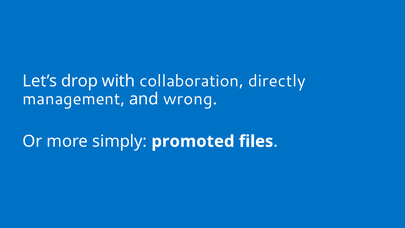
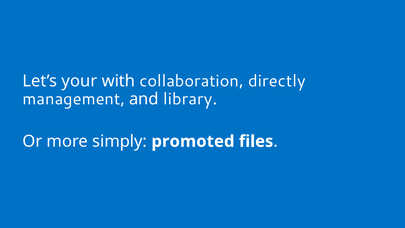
drop: drop -> your (79, 81)
wrong: wrong -> library (188, 99)
